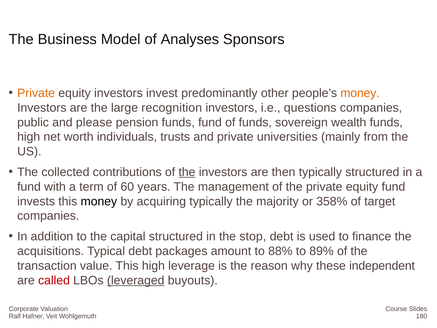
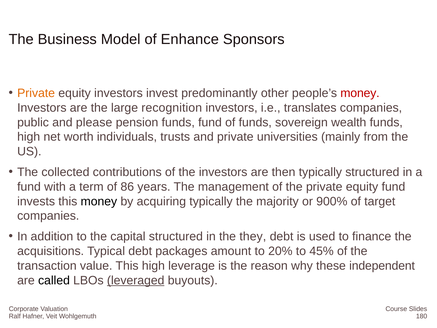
Analyses: Analyses -> Enhance (190, 39)
money colour: orange -> red (360, 93)
questions: questions -> translates (310, 108)
the underline: present -> none (187, 172)
60: 60 -> 86 (127, 187)
358%: 358% -> 900% (332, 201)
stop: stop -> they (253, 236)
88%: 88% -> 20% (280, 251)
89%: 89% -> 45% (322, 251)
called colour: red -> black (54, 280)
